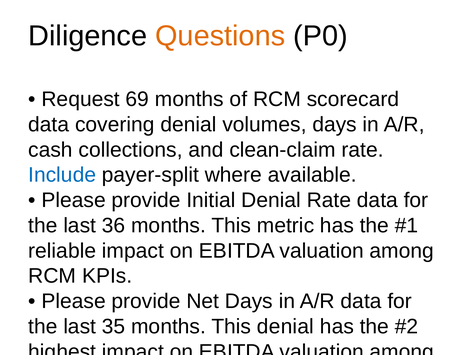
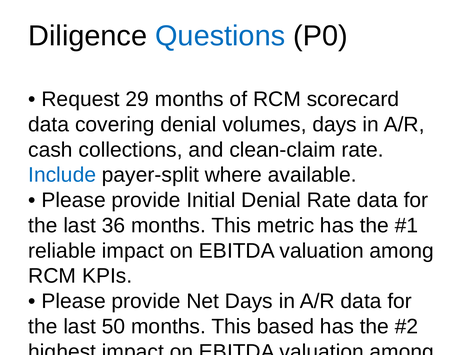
Questions colour: orange -> blue (220, 36)
69: 69 -> 29 (137, 99)
35: 35 -> 50 (114, 326)
This denial: denial -> based (286, 326)
